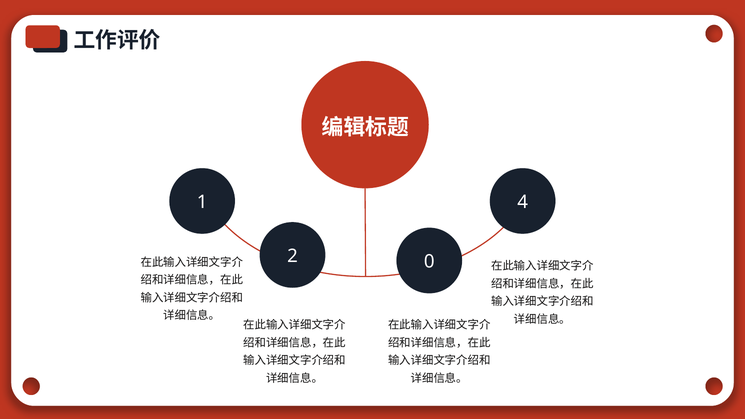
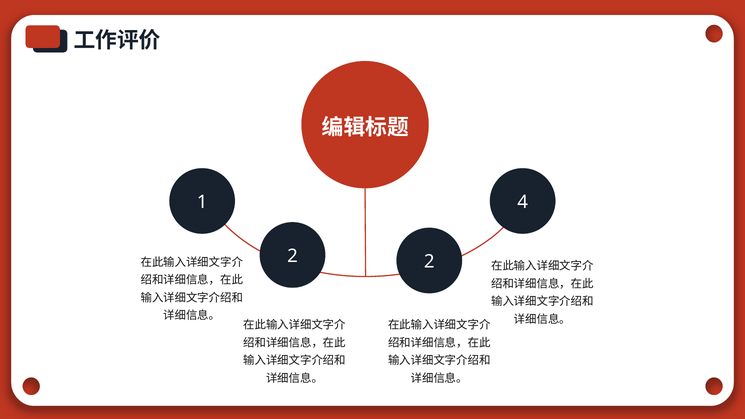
2 0: 0 -> 2 (429, 262)
